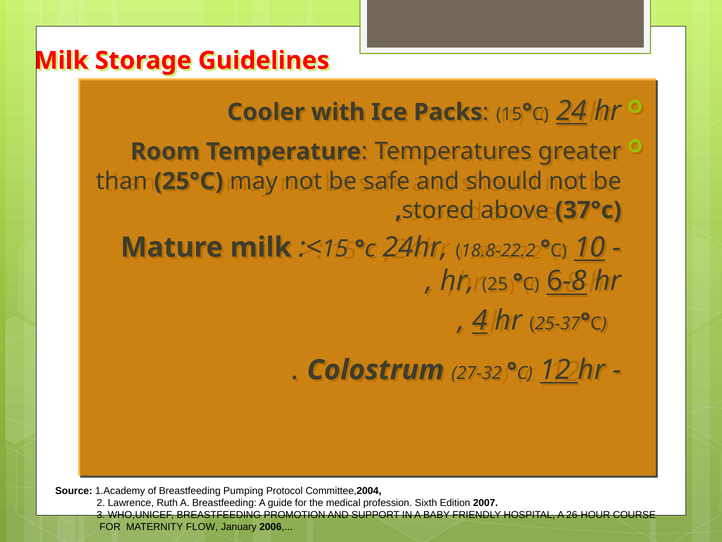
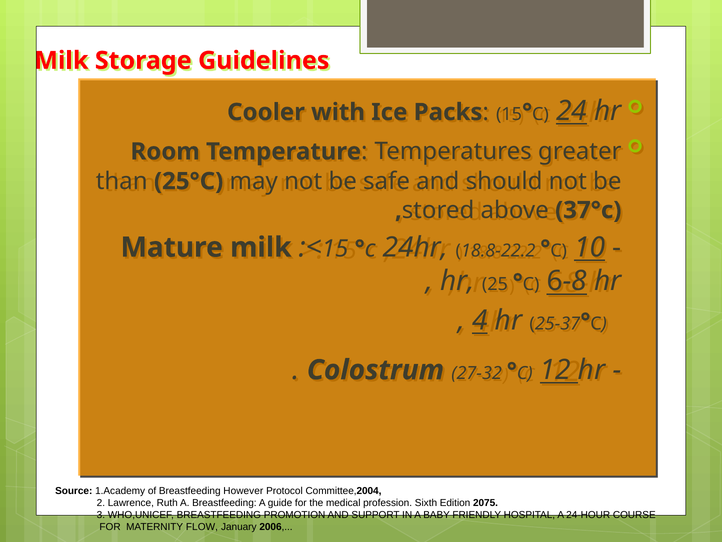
Pumping: Pumping -> However (243, 490)
2007: 2007 -> 2075 (486, 502)
26-HOUR: 26-HOUR -> 24-HOUR (588, 514)
